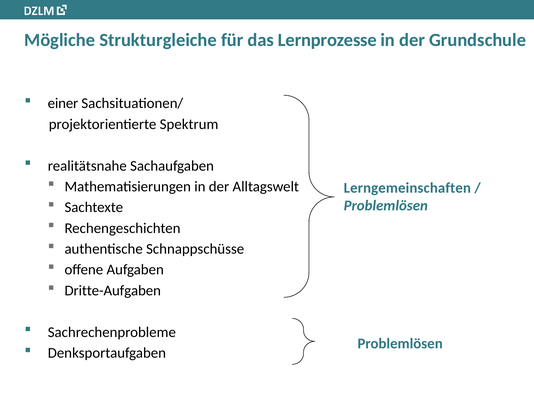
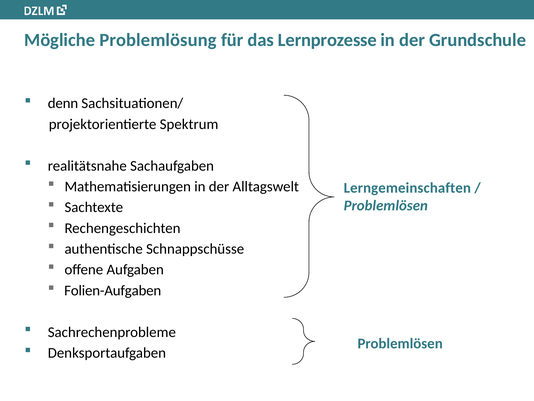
Strukturgleiche: Strukturgleiche -> Problemlösung (158, 40)
einer: einer -> denn (63, 103)
Dritte-Aufgaben: Dritte-Aufgaben -> Folien-Aufgaben (113, 290)
